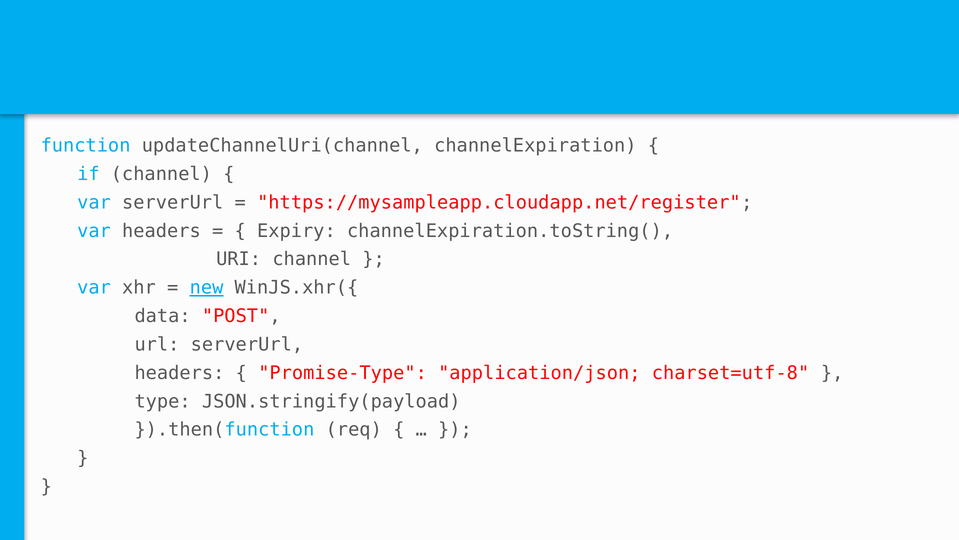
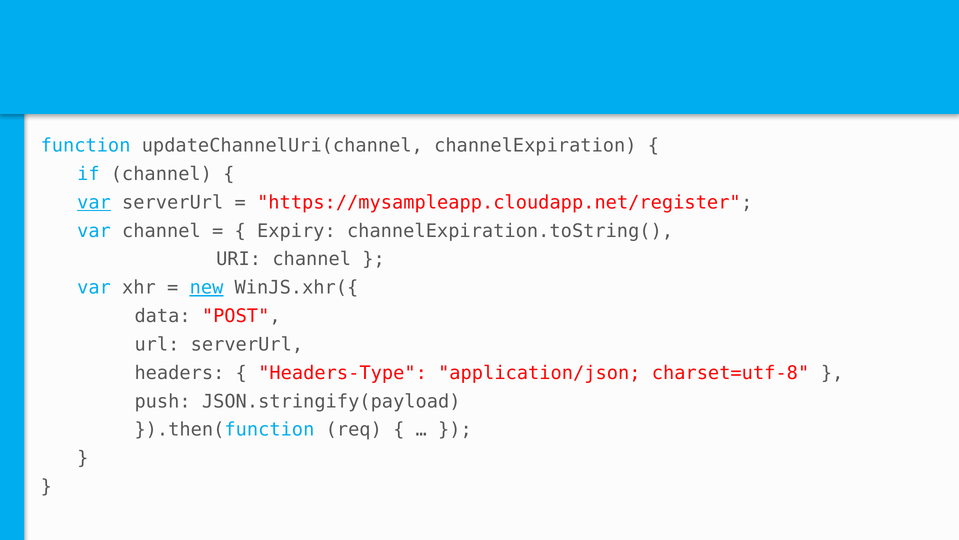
var underline: none -> present (94, 202)
var headers: headers -> channel (161, 231)
Promise-Type: Promise-Type -> Headers-Type (343, 373)
type: type -> push (163, 401)
